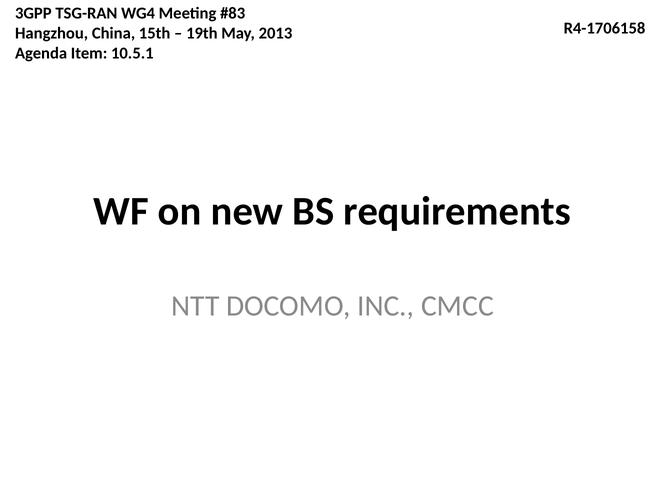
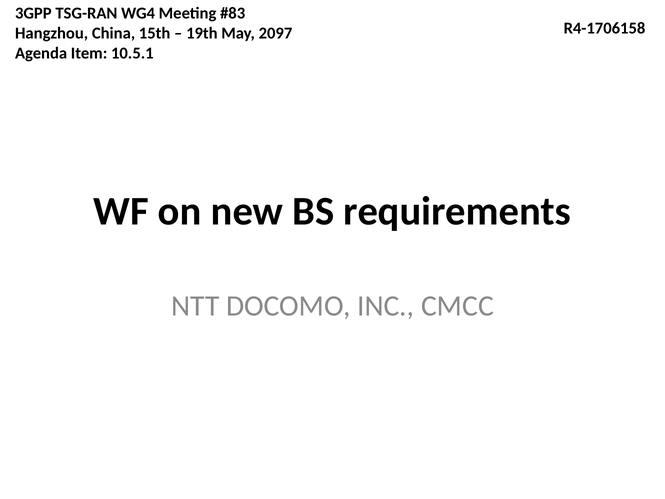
2013: 2013 -> 2097 (275, 33)
